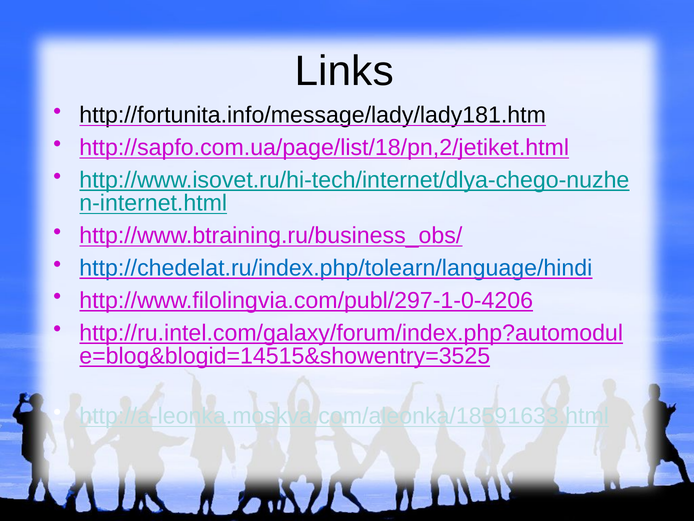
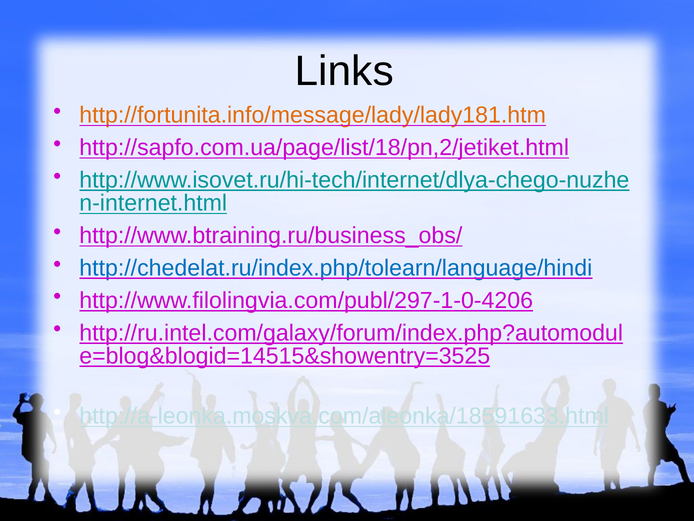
http://fortunita.info/message/lady/lady181.htm colour: black -> orange (313, 115)
